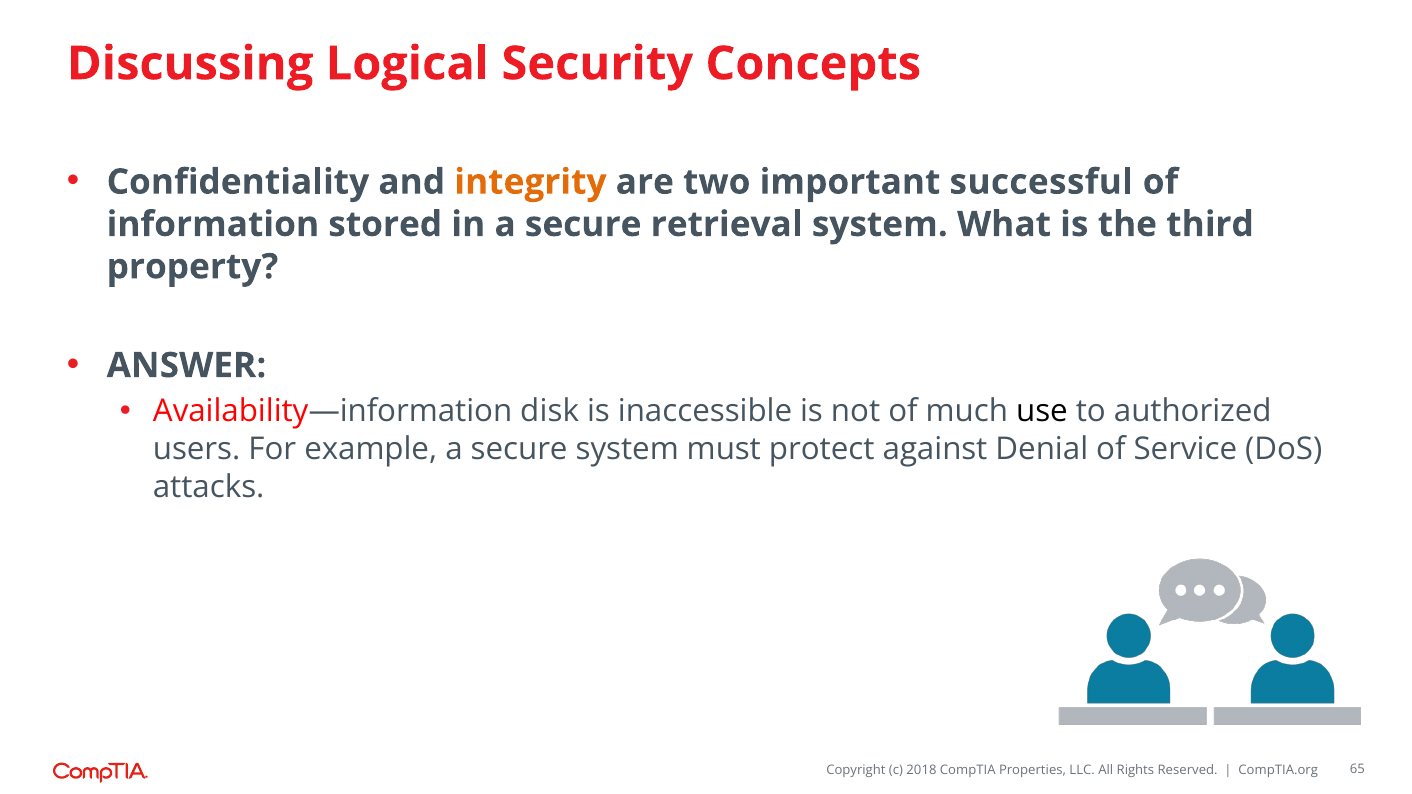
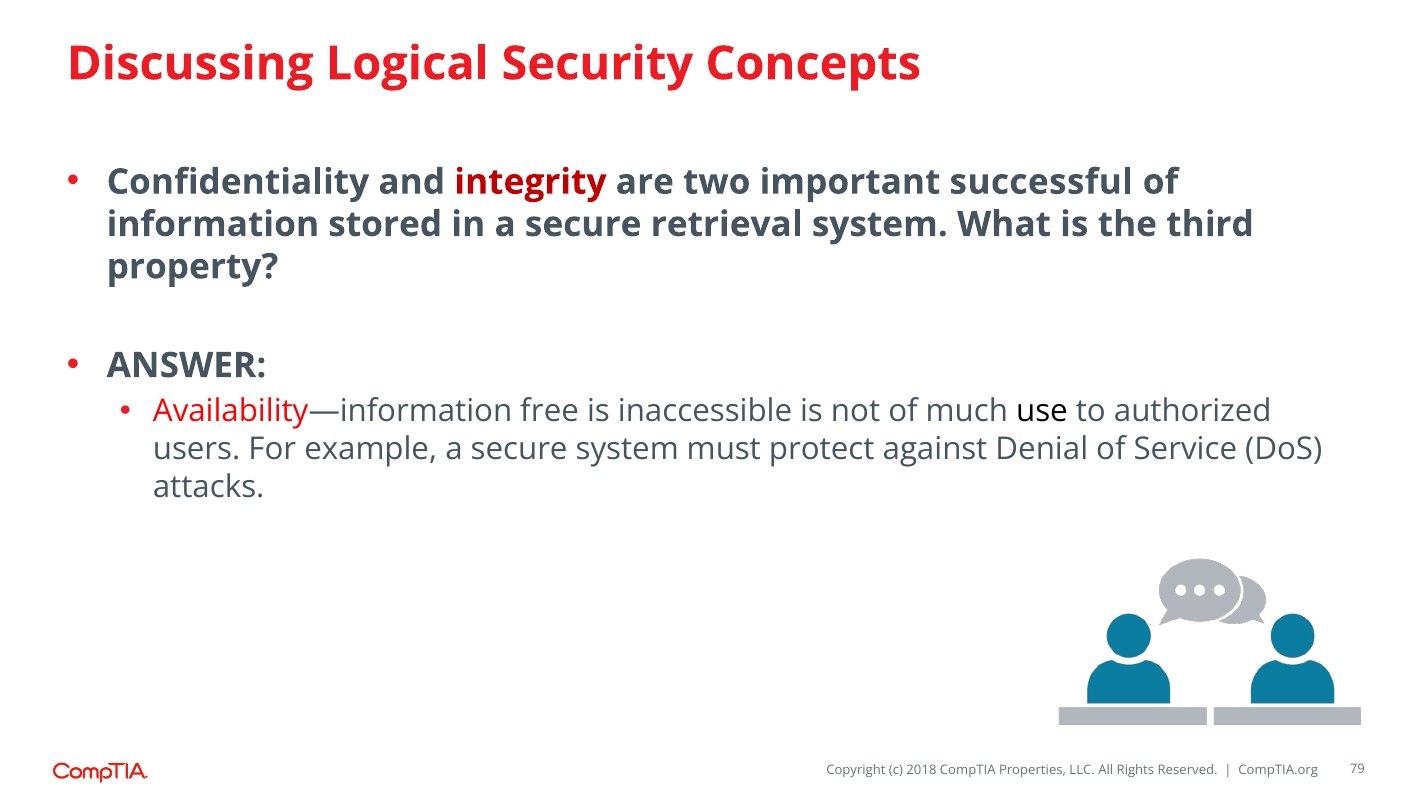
integrity colour: orange -> red (530, 182)
disk: disk -> free (550, 412)
65: 65 -> 79 (1357, 769)
